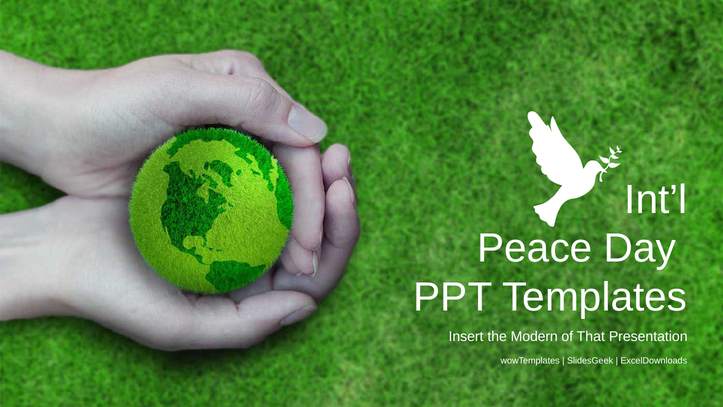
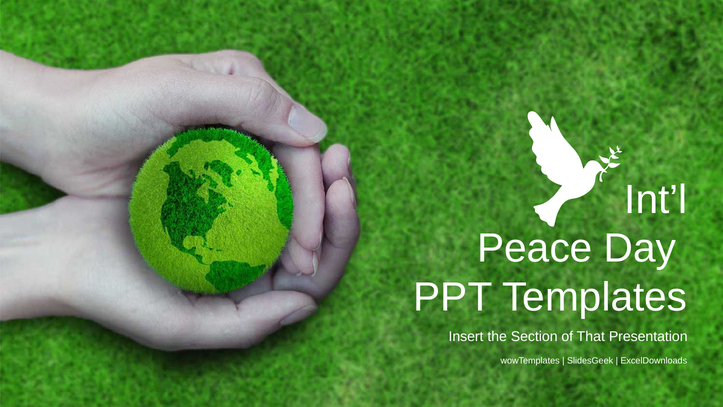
Modern: Modern -> Section (534, 336)
